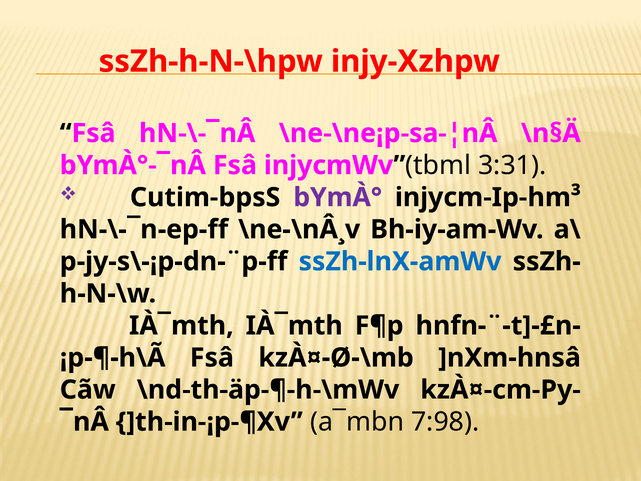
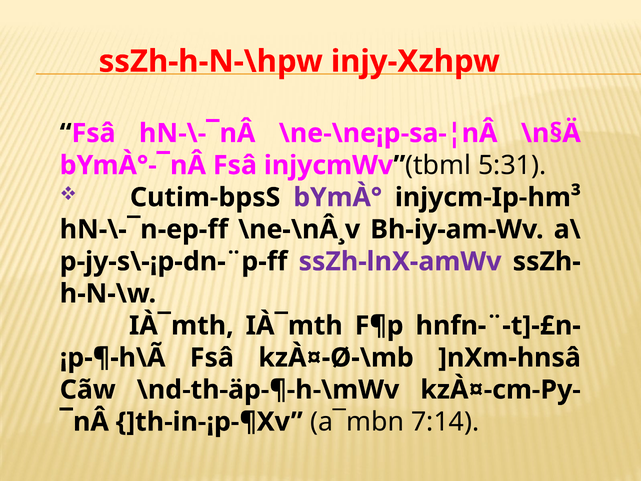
3:31: 3:31 -> 5:31 (512, 165)
ssZh-lnX-amWv colour: blue -> purple (400, 261)
7:98: 7:98 -> 7:14 (445, 422)
